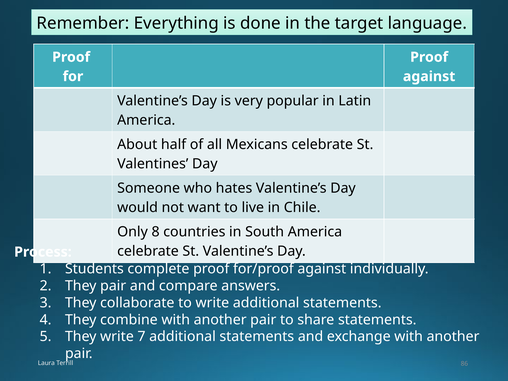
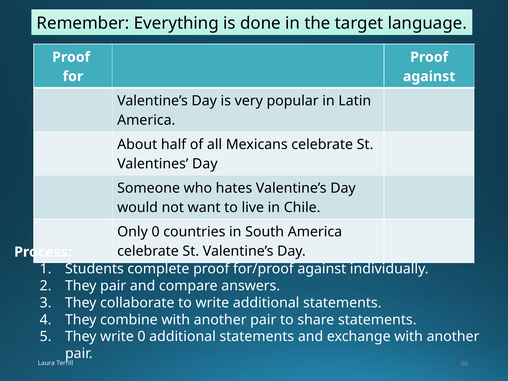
Only 8: 8 -> 0 (156, 232)
write 7: 7 -> 0 (142, 337)
